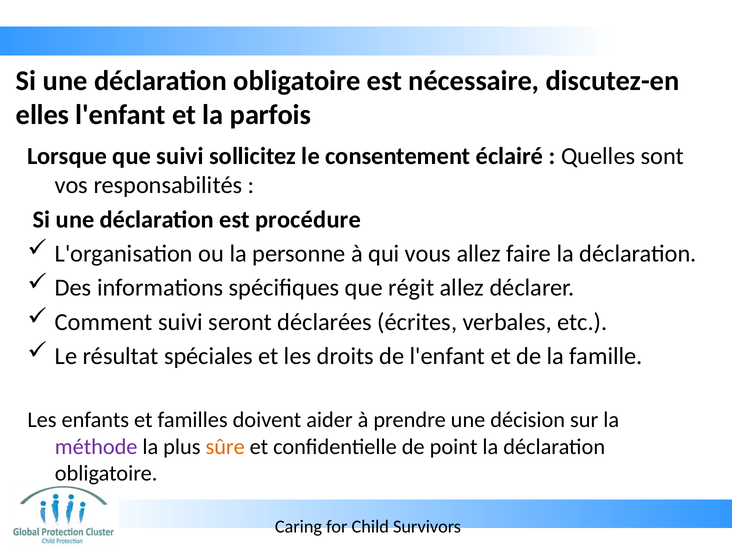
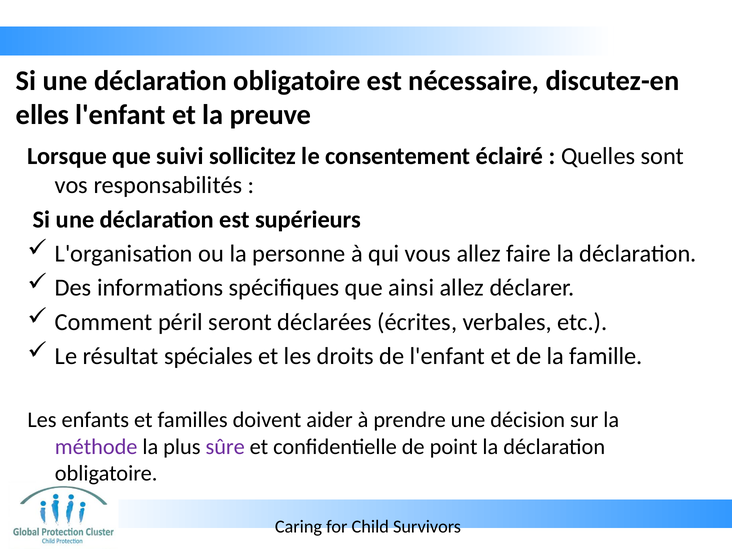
parfois: parfois -> preuve (271, 115)
procédure: procédure -> supérieurs (308, 220)
régit: régit -> ainsi (411, 288)
Comment suivi: suivi -> péril (180, 322)
sûre colour: orange -> purple (225, 447)
